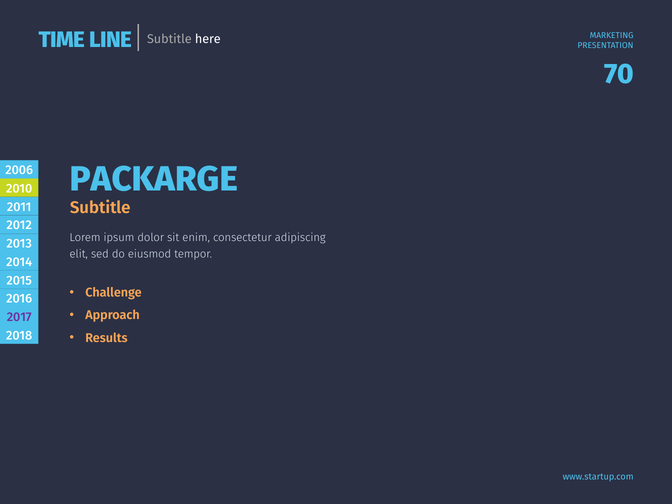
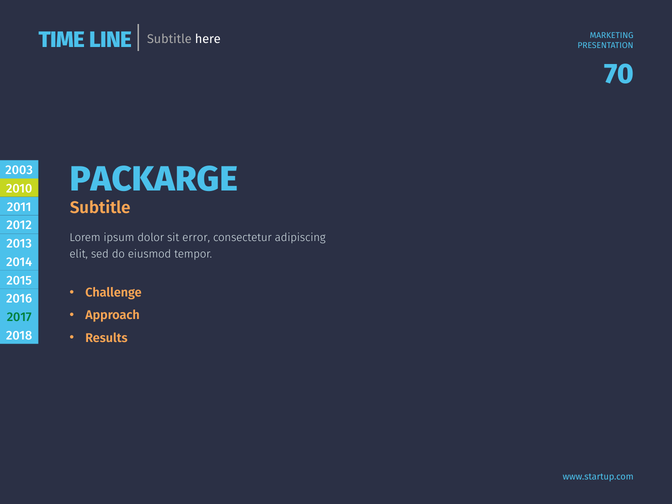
2006: 2006 -> 2003 (19, 170)
enim: enim -> error (196, 238)
2017 colour: purple -> green (19, 317)
